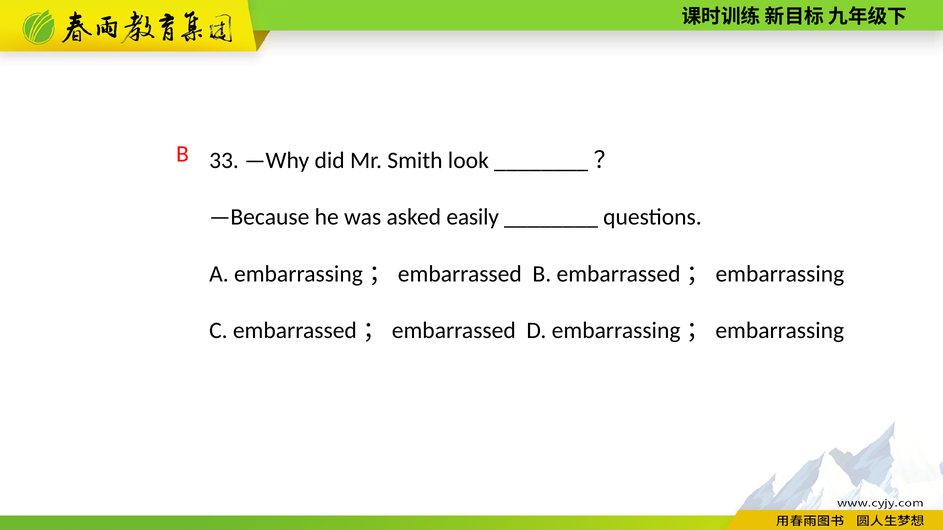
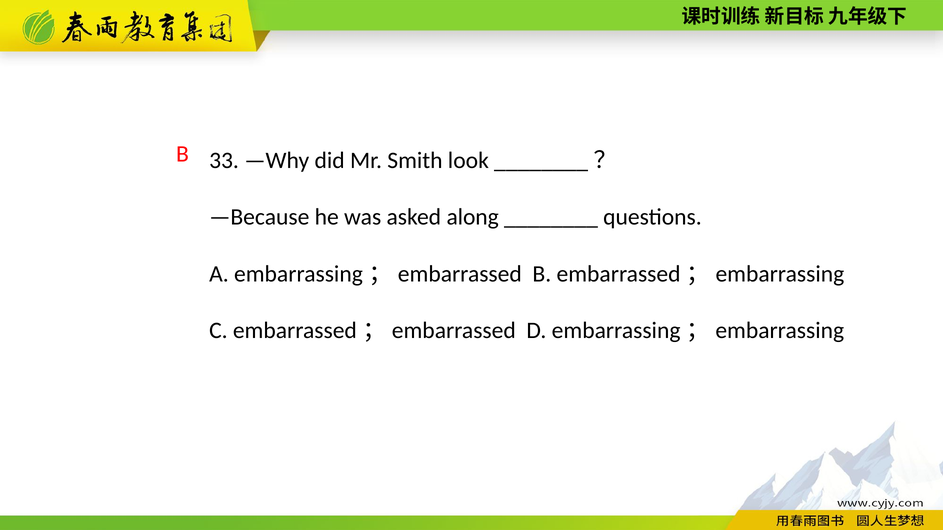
easily: easily -> along (473, 217)
